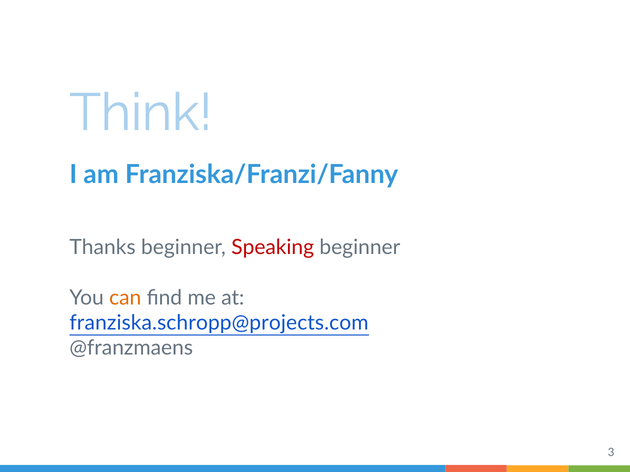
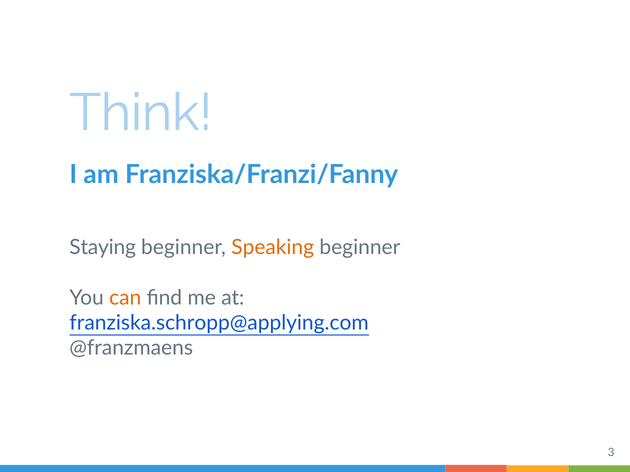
Thanks: Thanks -> Staying (103, 248)
Speaking colour: red -> orange (273, 248)
franziska.schropp@projects.com: franziska.schropp@projects.com -> franziska.schropp@applying.com (219, 323)
